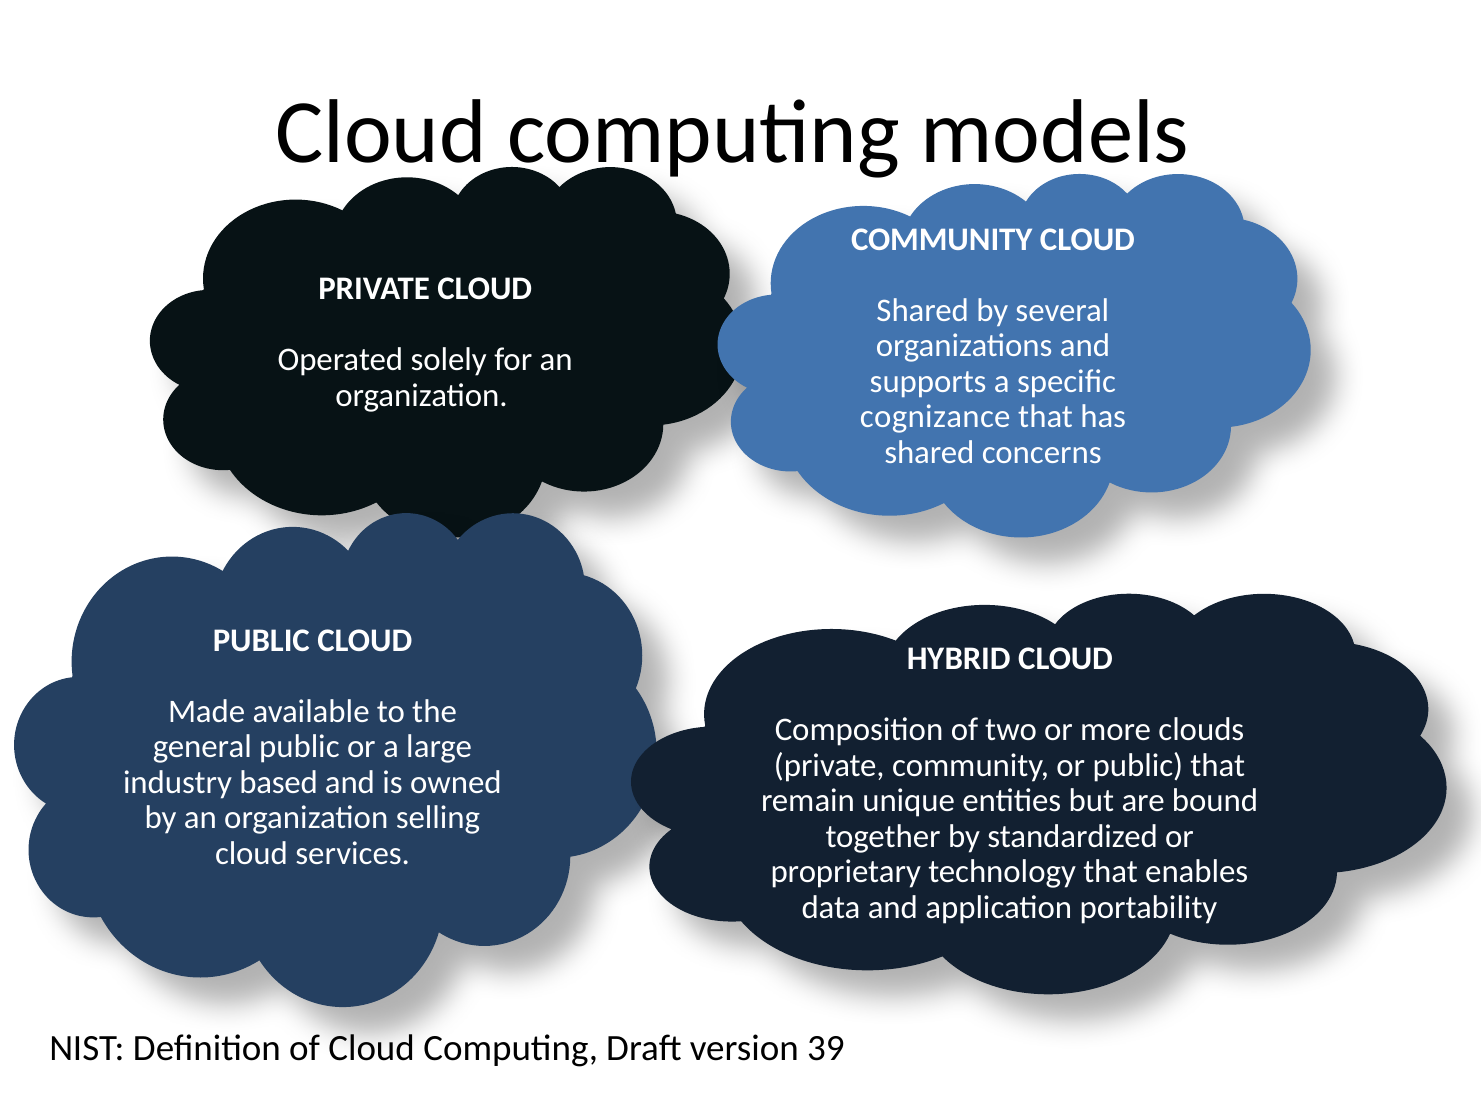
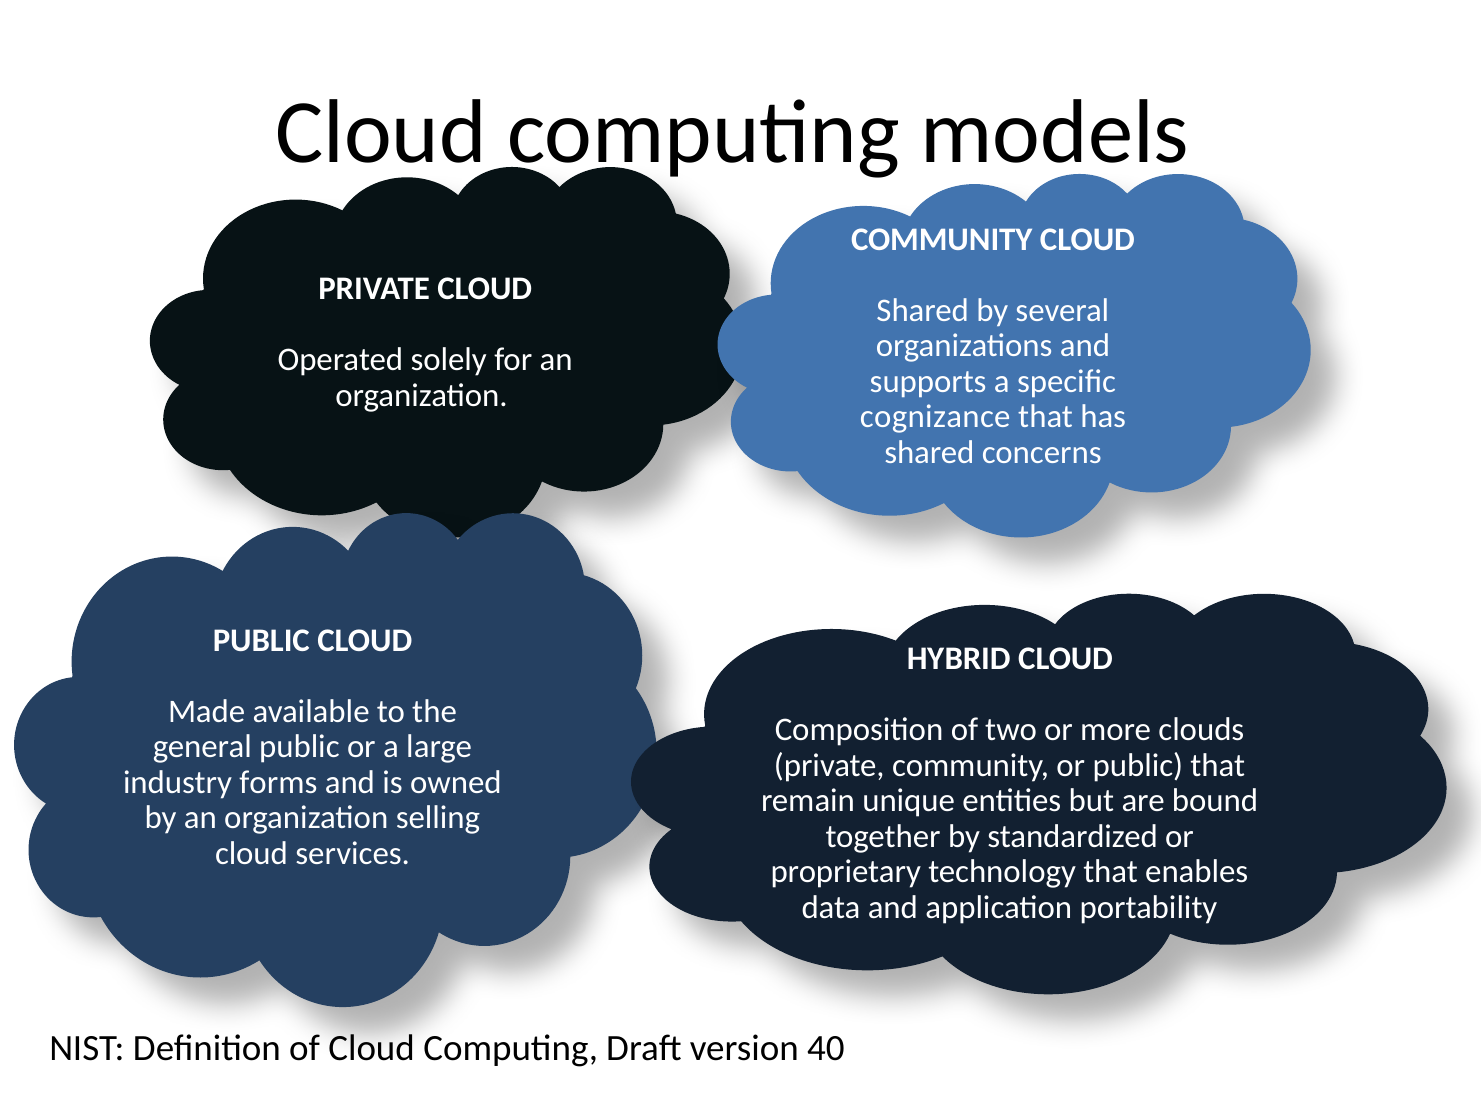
based: based -> forms (278, 782)
39: 39 -> 40 (826, 1048)
